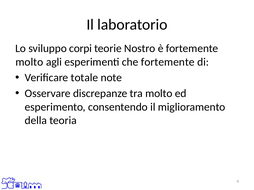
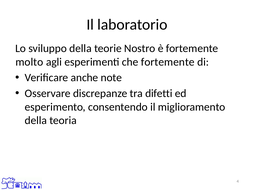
sviluppo corpi: corpi -> della (80, 49)
totale: totale -> anche (84, 78)
tra molto: molto -> difetti (159, 94)
